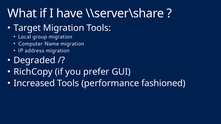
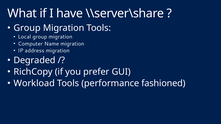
Target: Target -> Group (27, 28)
Increased: Increased -> Workload (34, 83)
